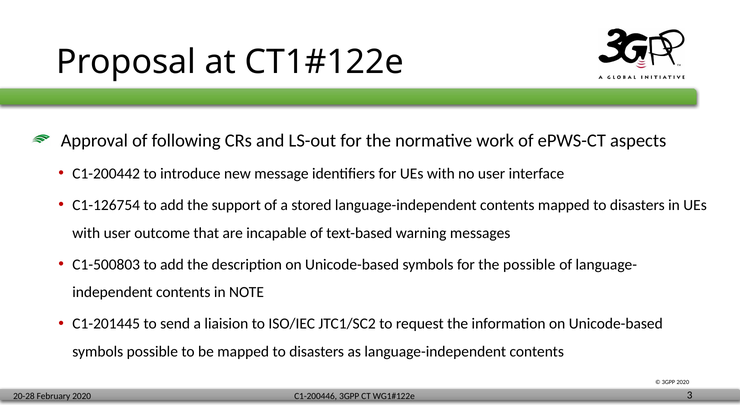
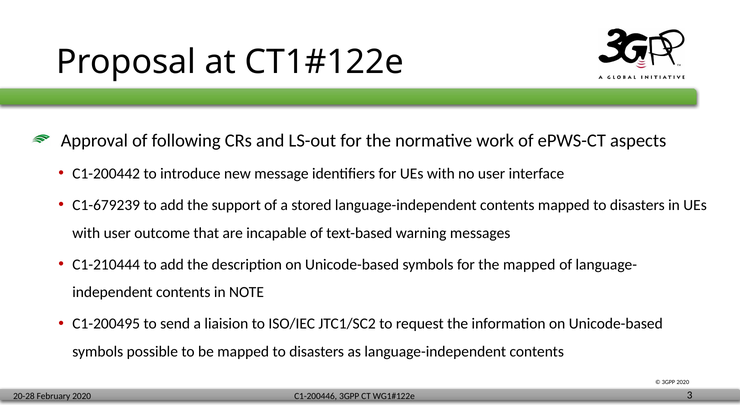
C1-126754: C1-126754 -> C1-679239 (106, 205)
C1-500803: C1-500803 -> C1-210444 (106, 265)
the possible: possible -> mapped (529, 265)
C1-201445: C1-201445 -> C1-200495 (106, 324)
